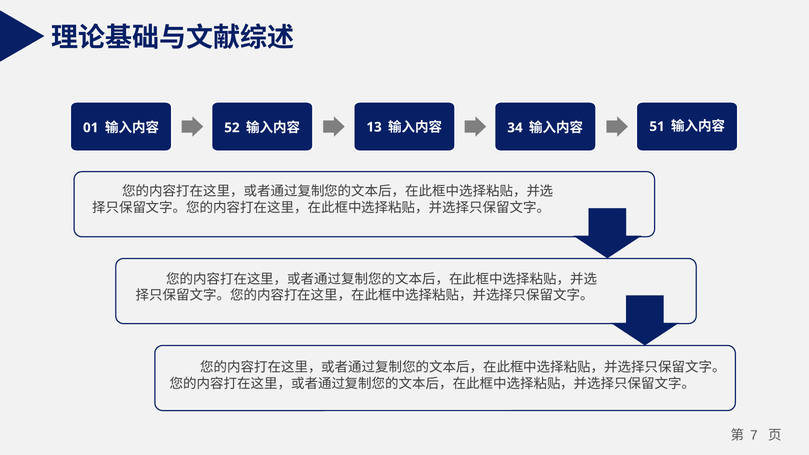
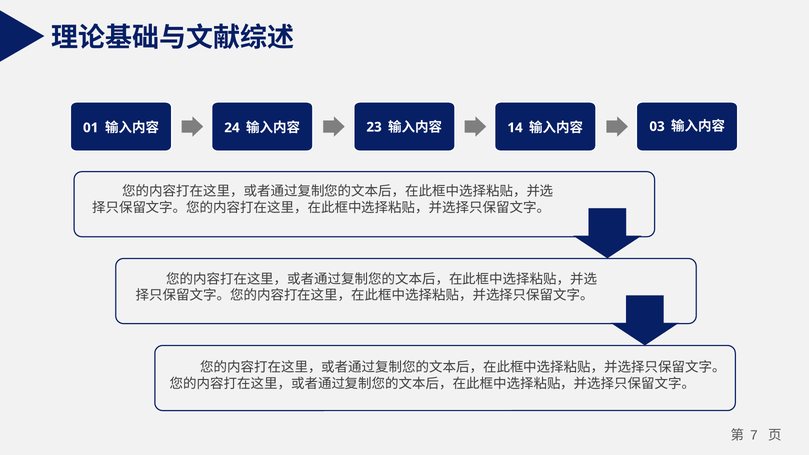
52: 52 -> 24 (232, 128)
13: 13 -> 23 (374, 127)
34: 34 -> 14 (515, 128)
51: 51 -> 03 (657, 127)
